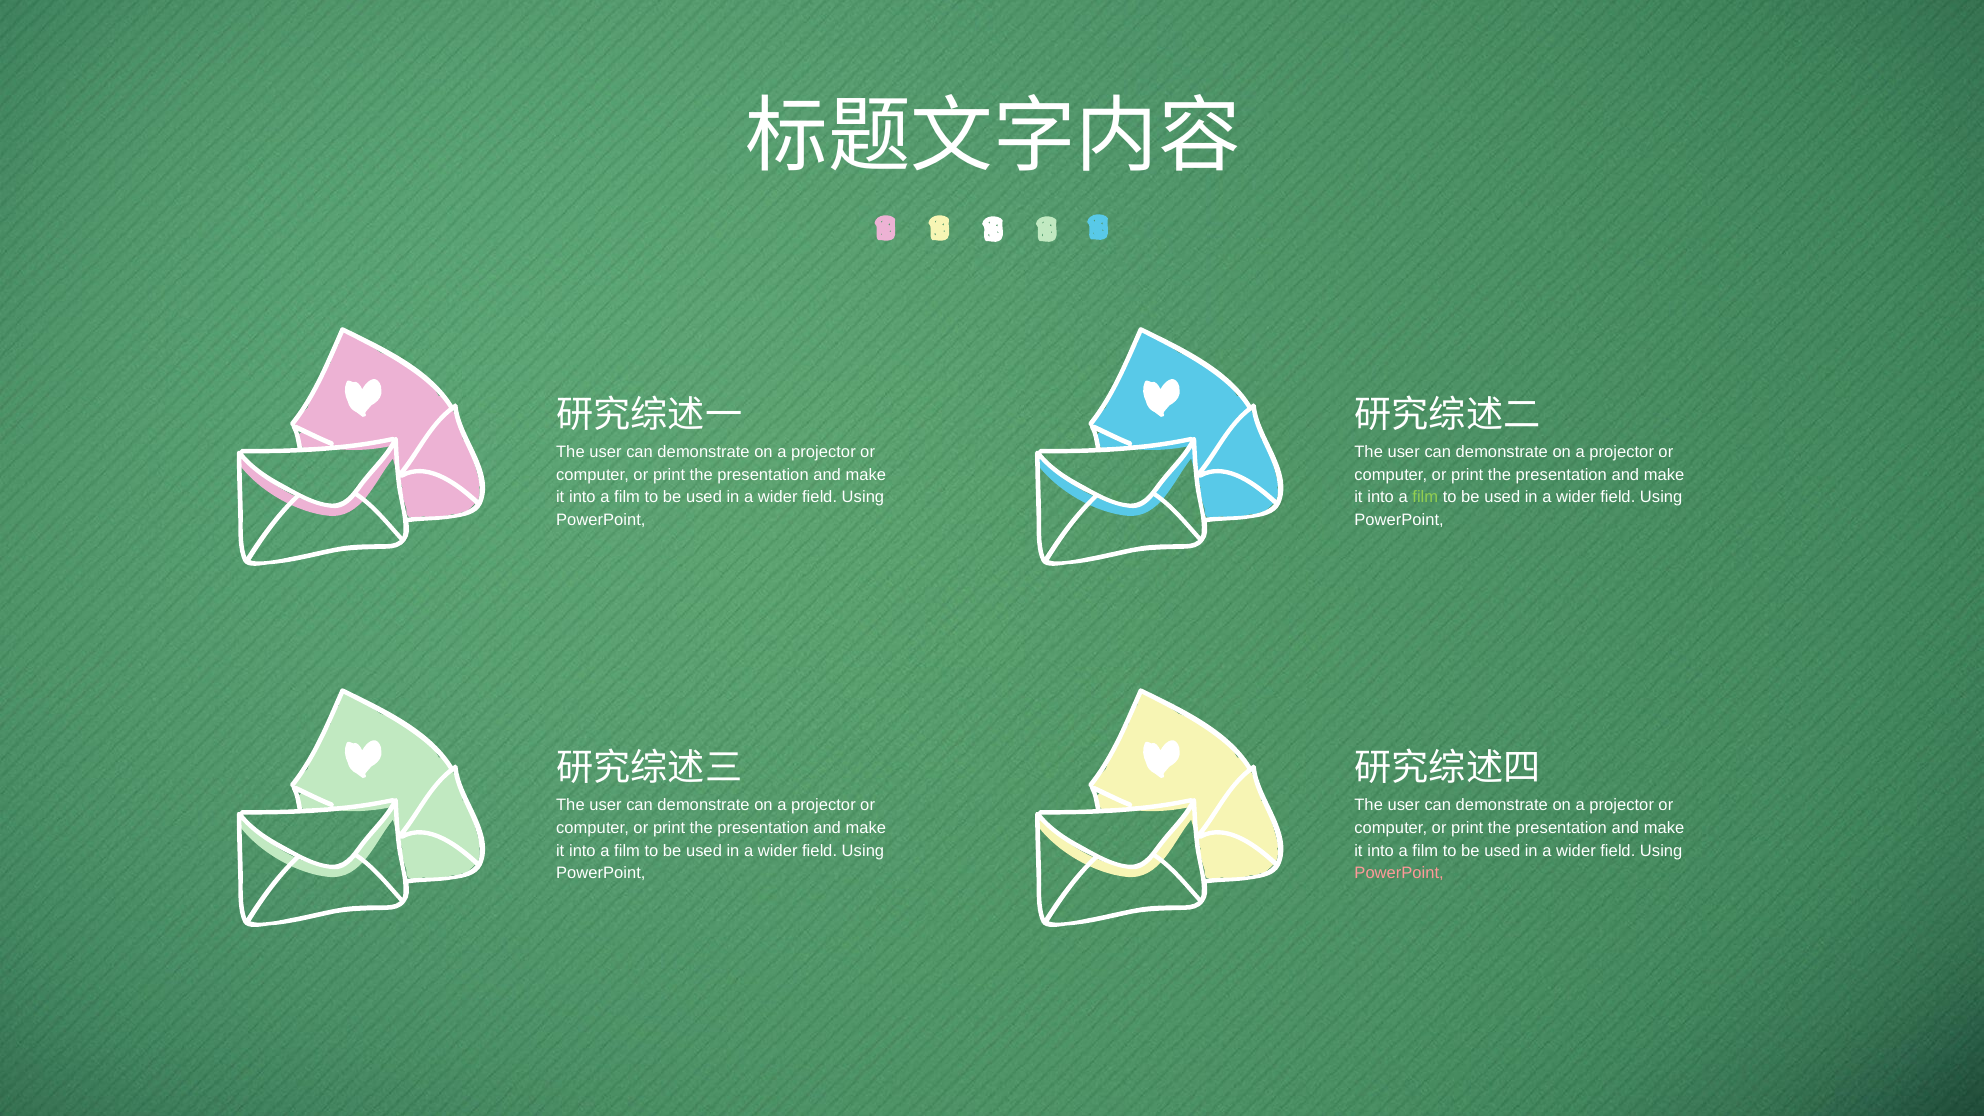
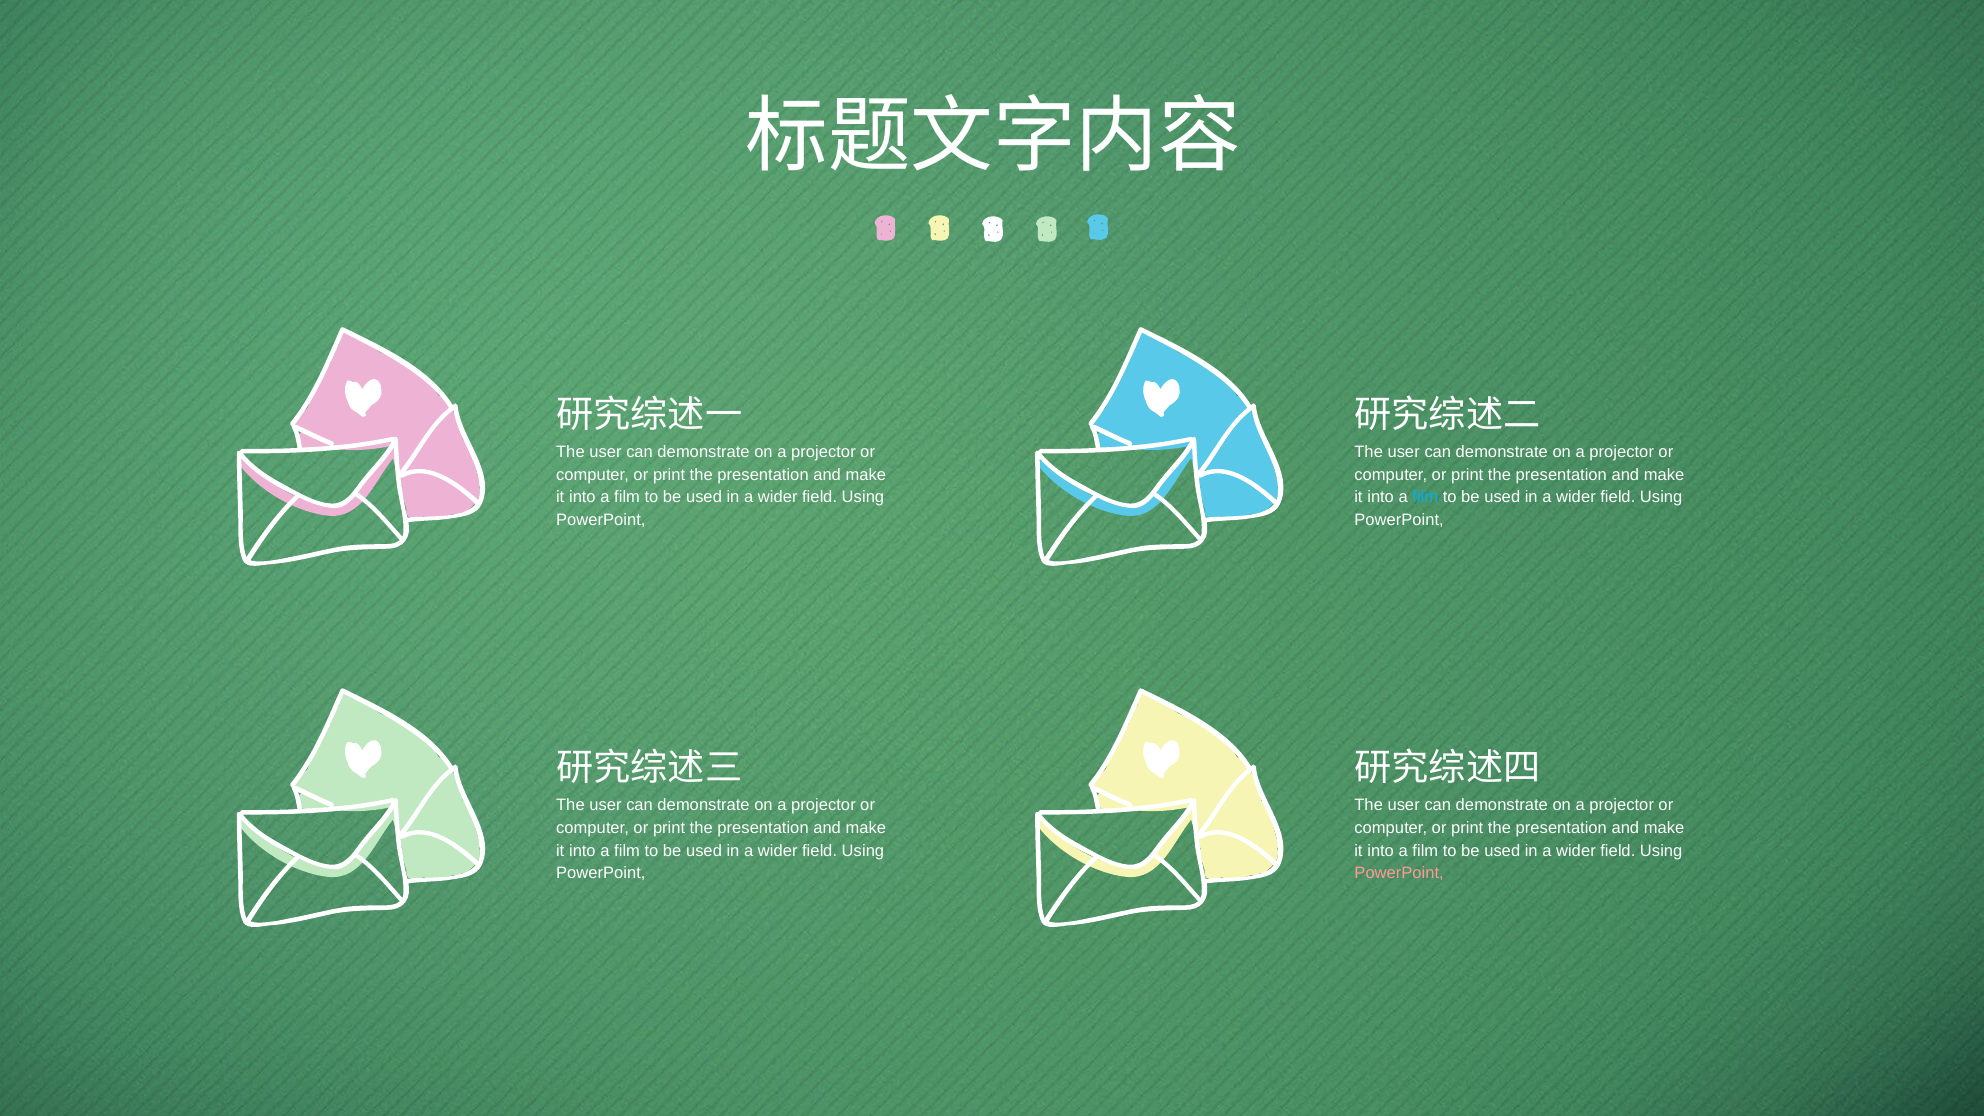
film colour: light green -> light blue (1425, 497)
